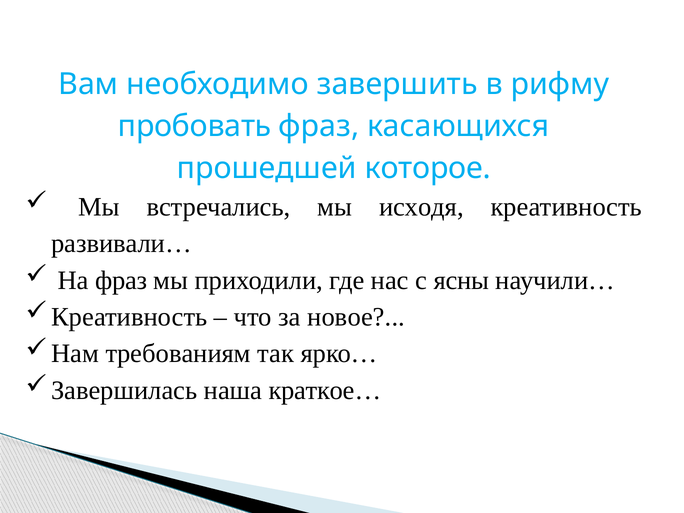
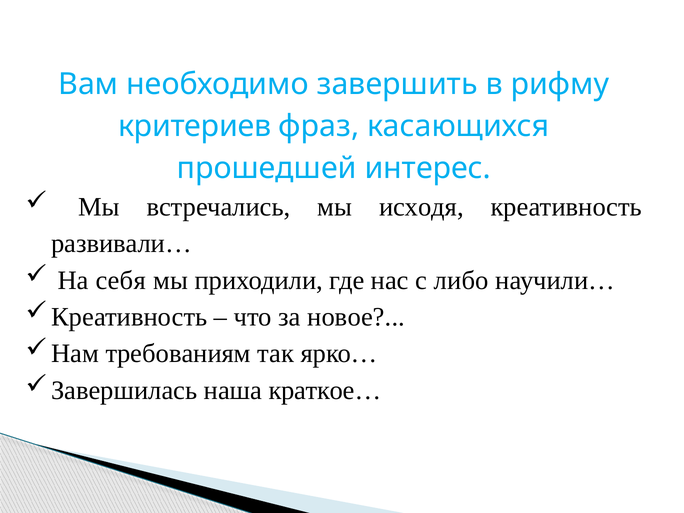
пробовать: пробовать -> критериев (195, 126)
которое: которое -> интерес (428, 168)
На фраз: фраз -> себя (121, 280)
ясны: ясны -> либо (461, 280)
